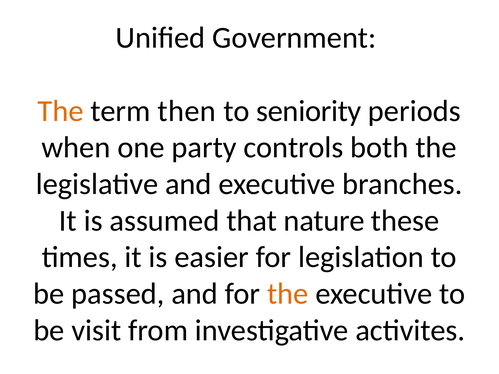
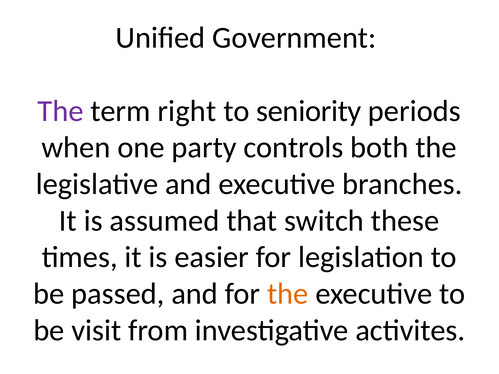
The colour: orange -> purple (61, 111)
then: then -> right (187, 111)
nature: nature -> switch (324, 221)
